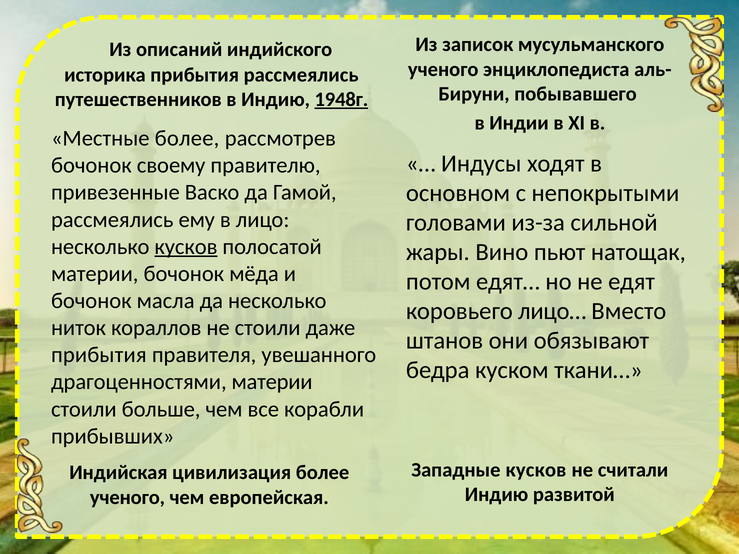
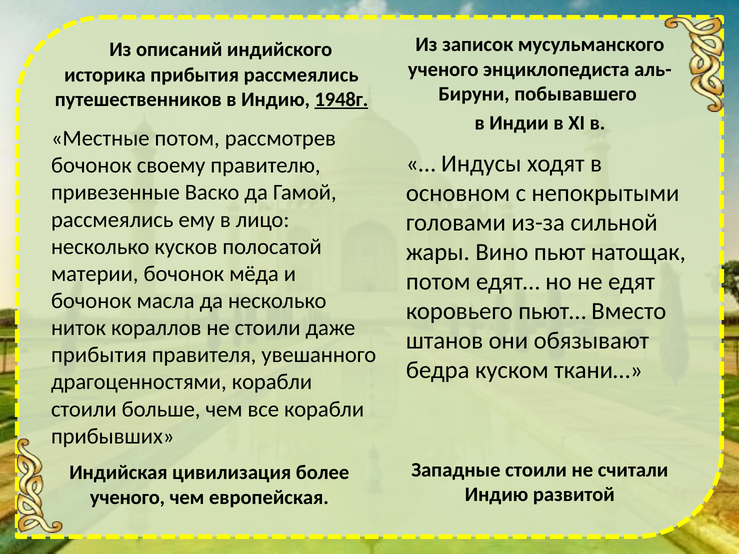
Местные более: более -> потом (187, 138)
кусков underline: present -> none (186, 247)
лицо…: лицо… -> пьют… (552, 311)
драгоценностями материи: материи -> корабли (272, 382)
Западные кусков: кусков -> стоили (536, 470)
